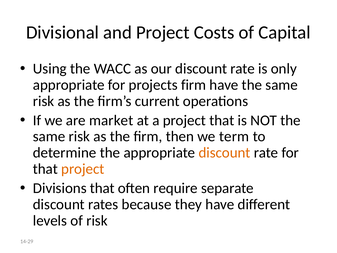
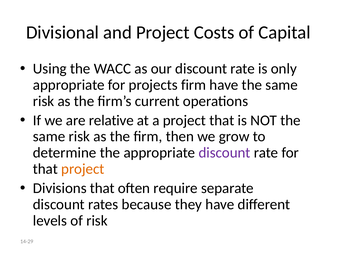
market: market -> relative (111, 120)
term: term -> grow (234, 136)
discount colour: orange -> purple (225, 153)
